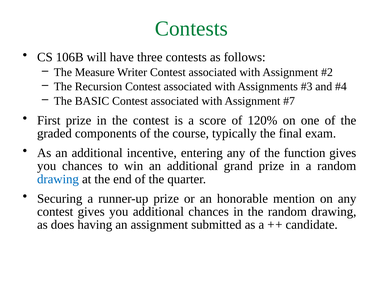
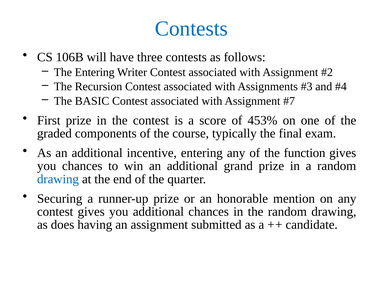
Contests colour: green -> blue (191, 29)
The Measure: Measure -> Entering (95, 72)
120%: 120% -> 453% (262, 120)
